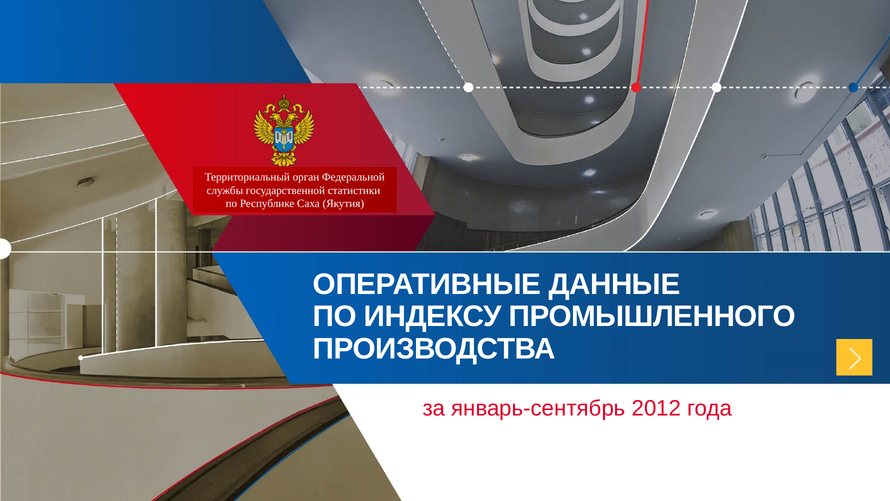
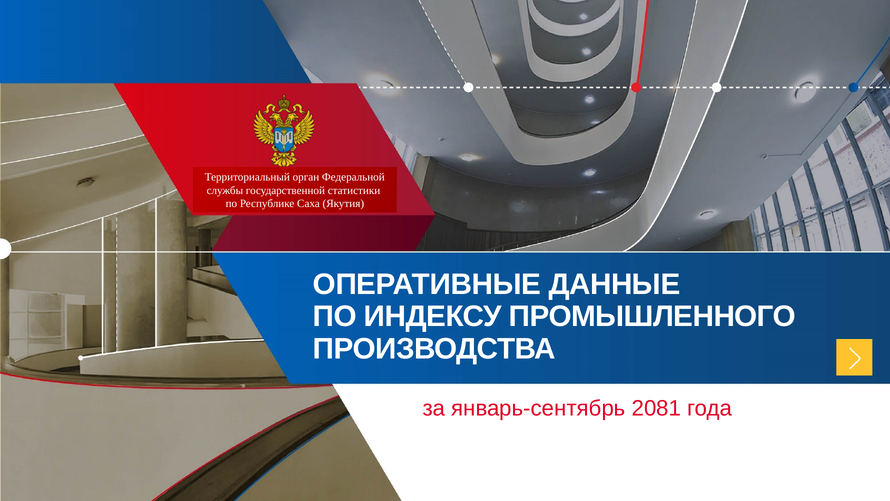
2012: 2012 -> 2081 (656, 408)
